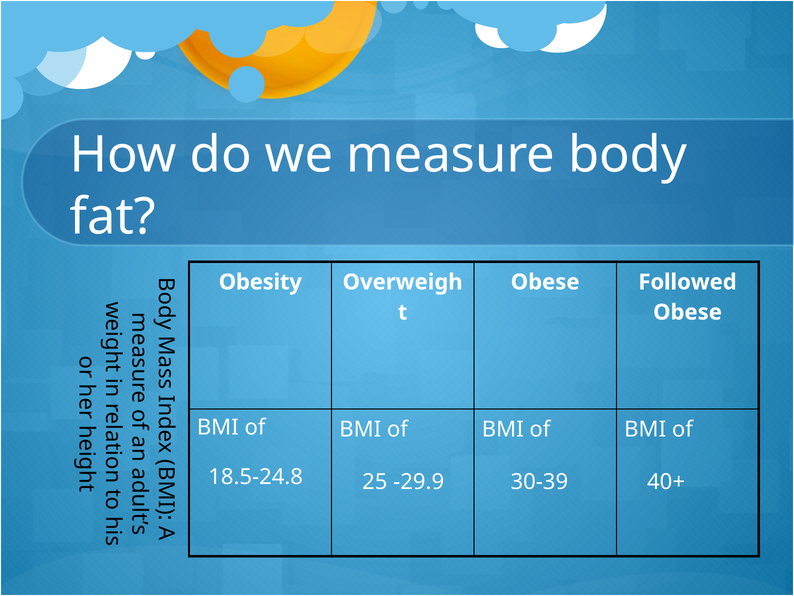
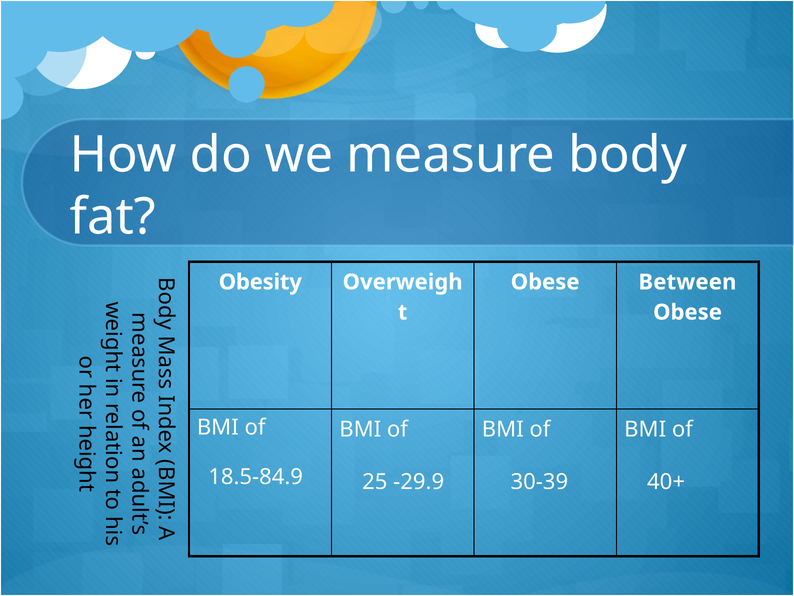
Followed: Followed -> Between (687, 282)
18.5-24.8: 18.5-24.8 -> 18.5-84.9 (256, 476)
